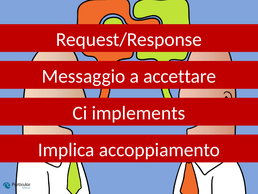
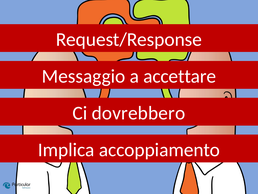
implements: implements -> dovrebbero (138, 113)
